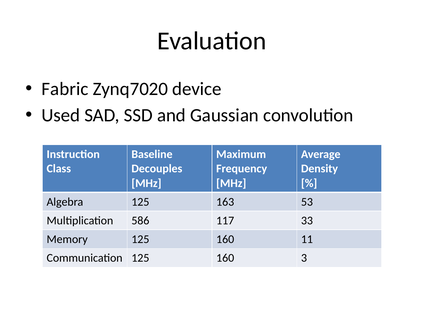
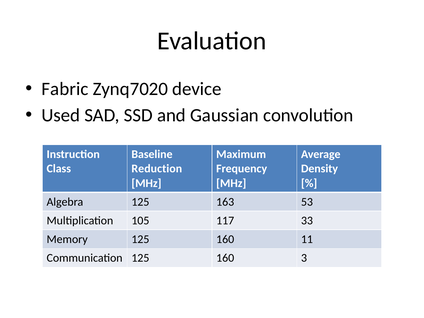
Decouples: Decouples -> Reduction (157, 169)
586: 586 -> 105 (140, 221)
